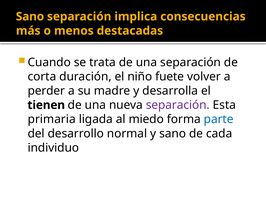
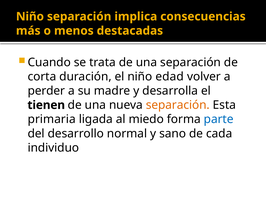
Sano: Sano -> Niño (30, 16)
fuete: fuete -> edad (170, 76)
separación colour: purple -> orange (178, 105)
